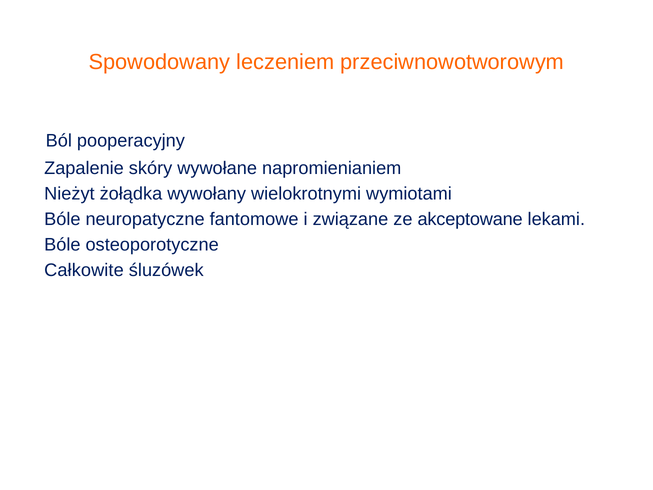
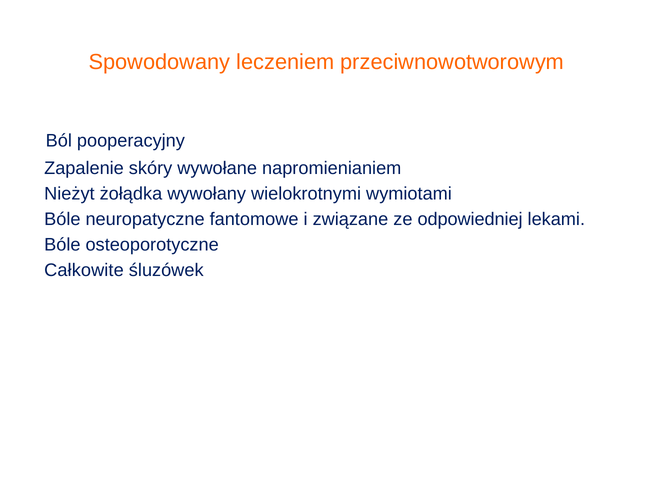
akceptowane: akceptowane -> odpowiedniej (470, 219)
